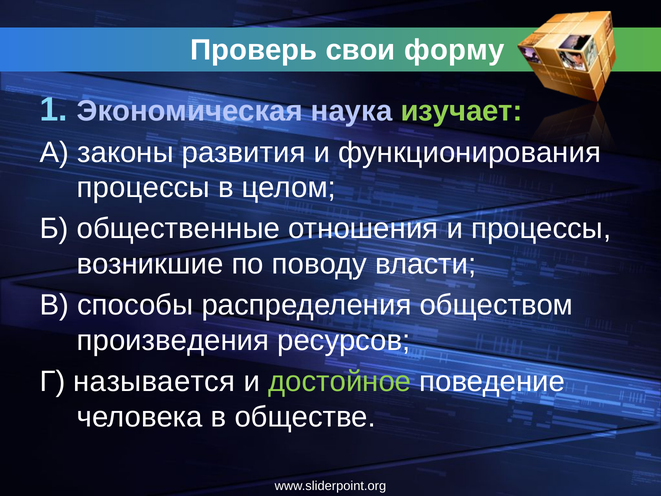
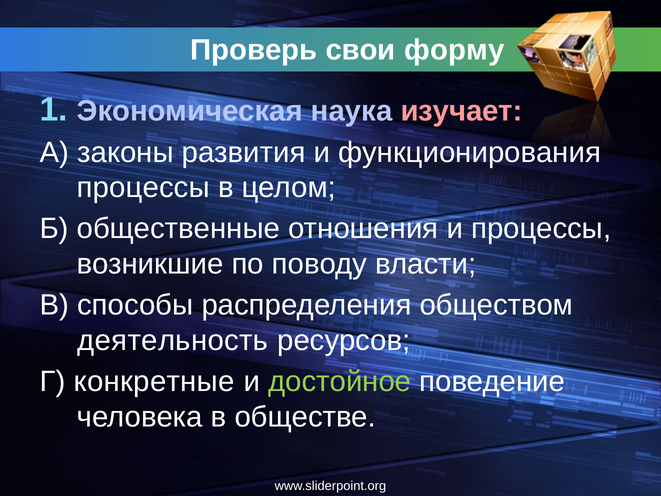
изучает colour: light green -> pink (461, 111)
произведения: произведения -> деятельность (173, 340)
называется: называется -> конкретные (154, 381)
